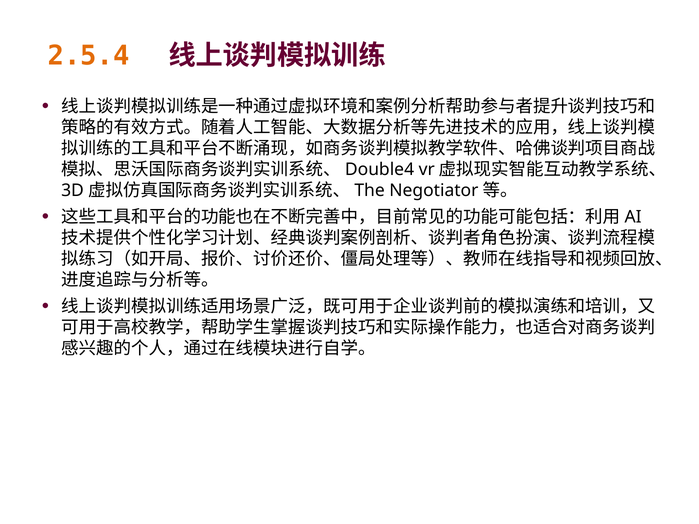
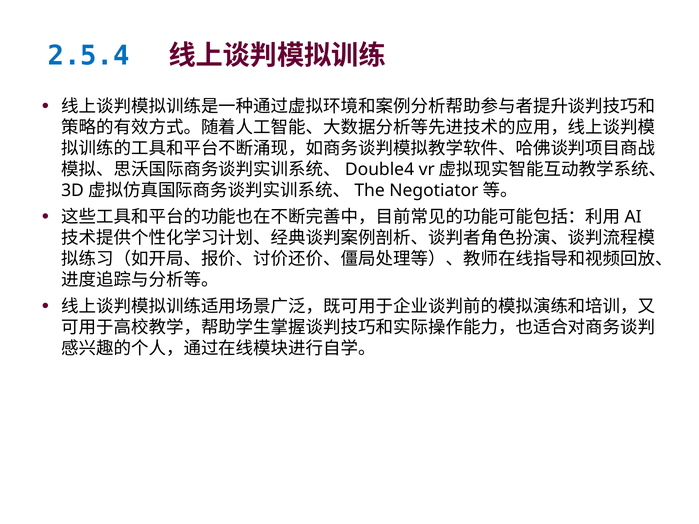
2.5.4 colour: orange -> blue (89, 56)
